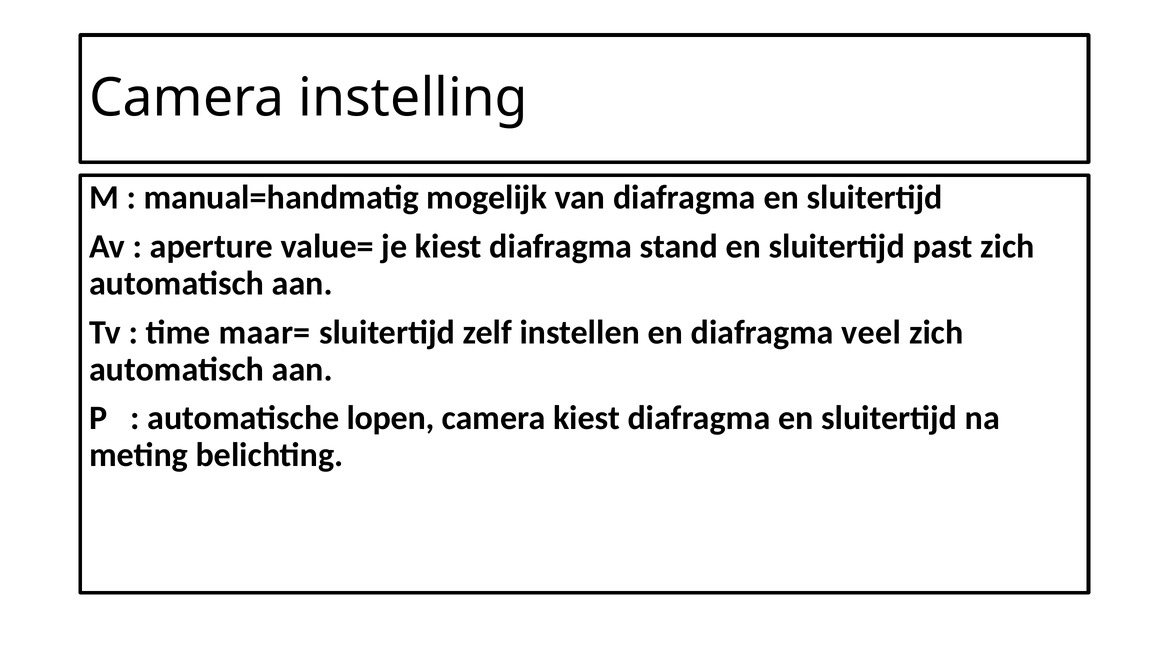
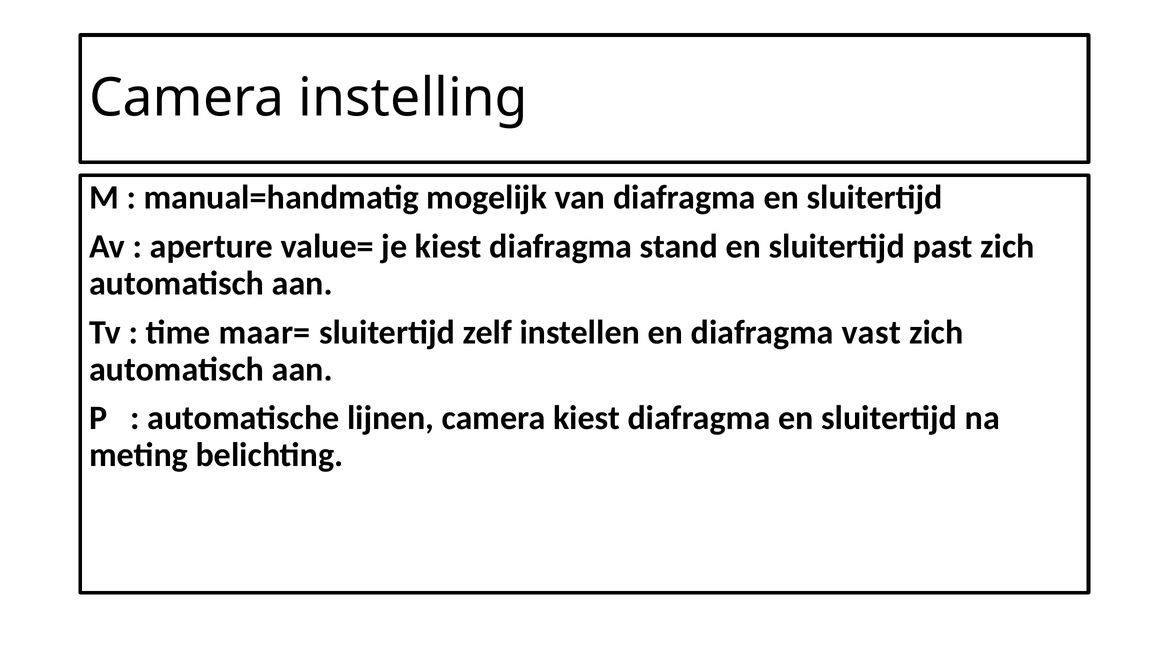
veel: veel -> vast (871, 332)
lopen: lopen -> lijnen (391, 418)
